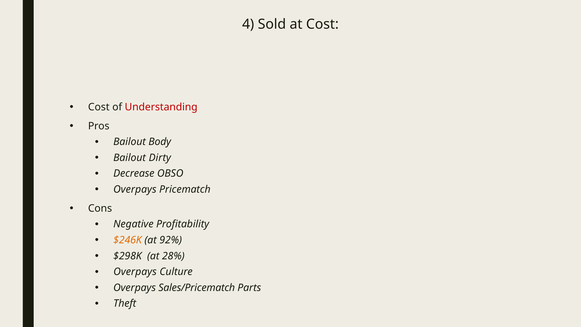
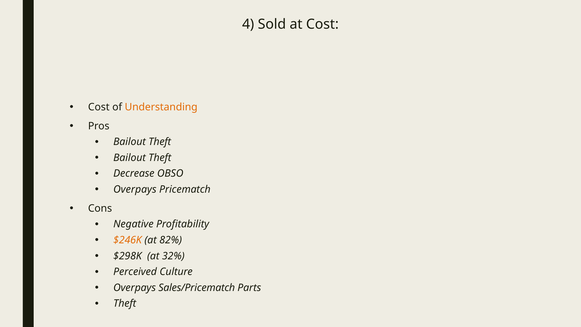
Understanding colour: red -> orange (161, 107)
Body: Body -> Theft (160, 142)
Dirty: Dirty -> Theft (160, 158)
92%: 92% -> 82% (171, 240)
28%: 28% -> 32% (173, 256)
Overpays: Overpays -> Perceived (135, 272)
